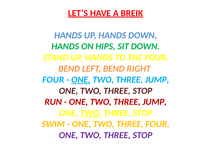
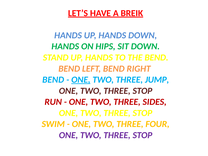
THE FOUR: FOUR -> BEND (156, 58)
FOUR: FOUR -> BEND (53, 80)
JUMP: JUMP -> SIDES (155, 102)
TWO underline: present -> none (91, 113)
